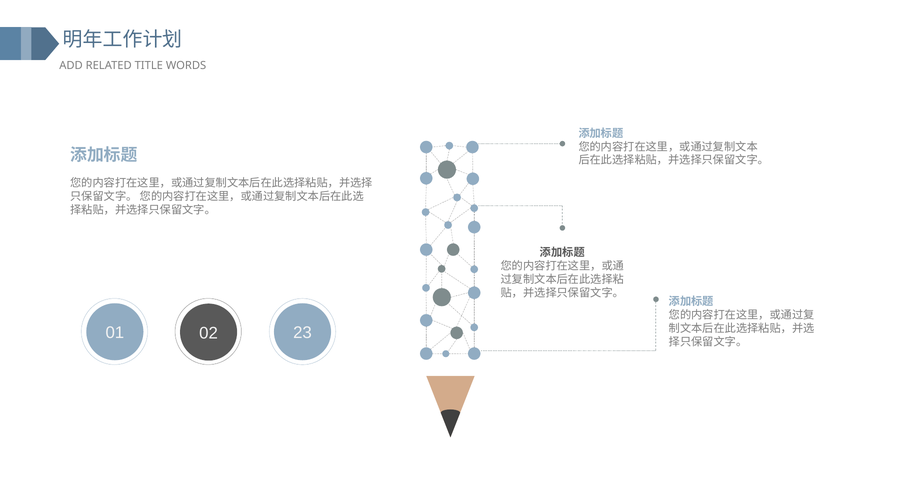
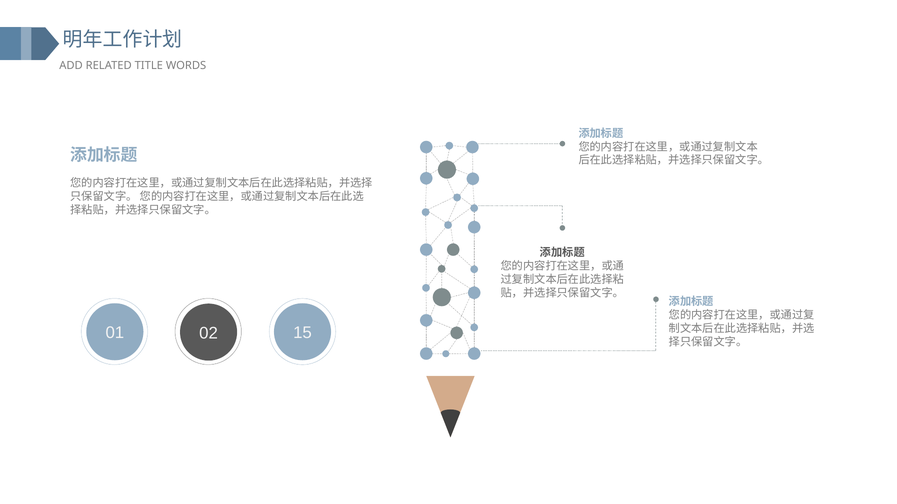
23: 23 -> 15 (303, 333)
